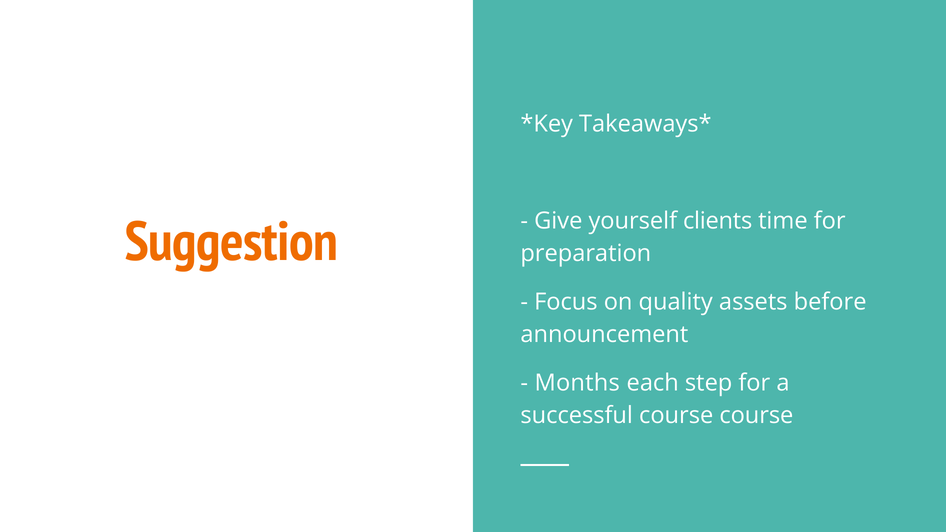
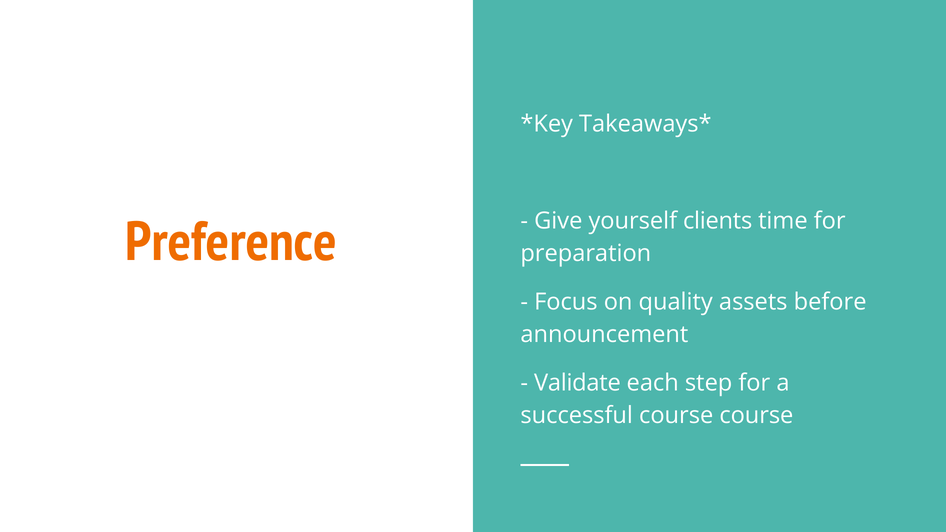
Suggestion: Suggestion -> Preference (231, 242)
Months: Months -> Validate (577, 383)
